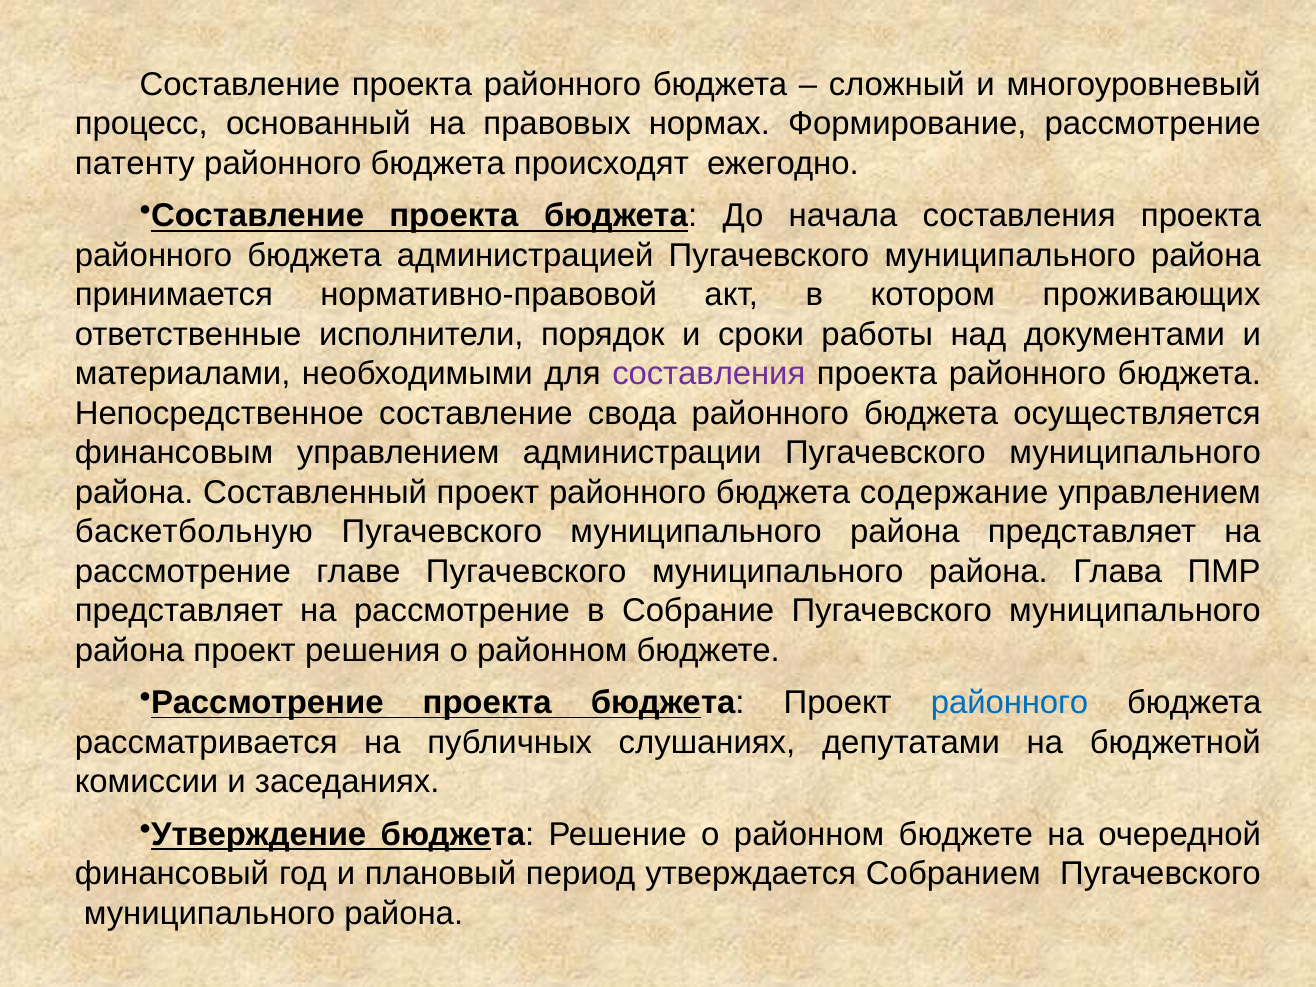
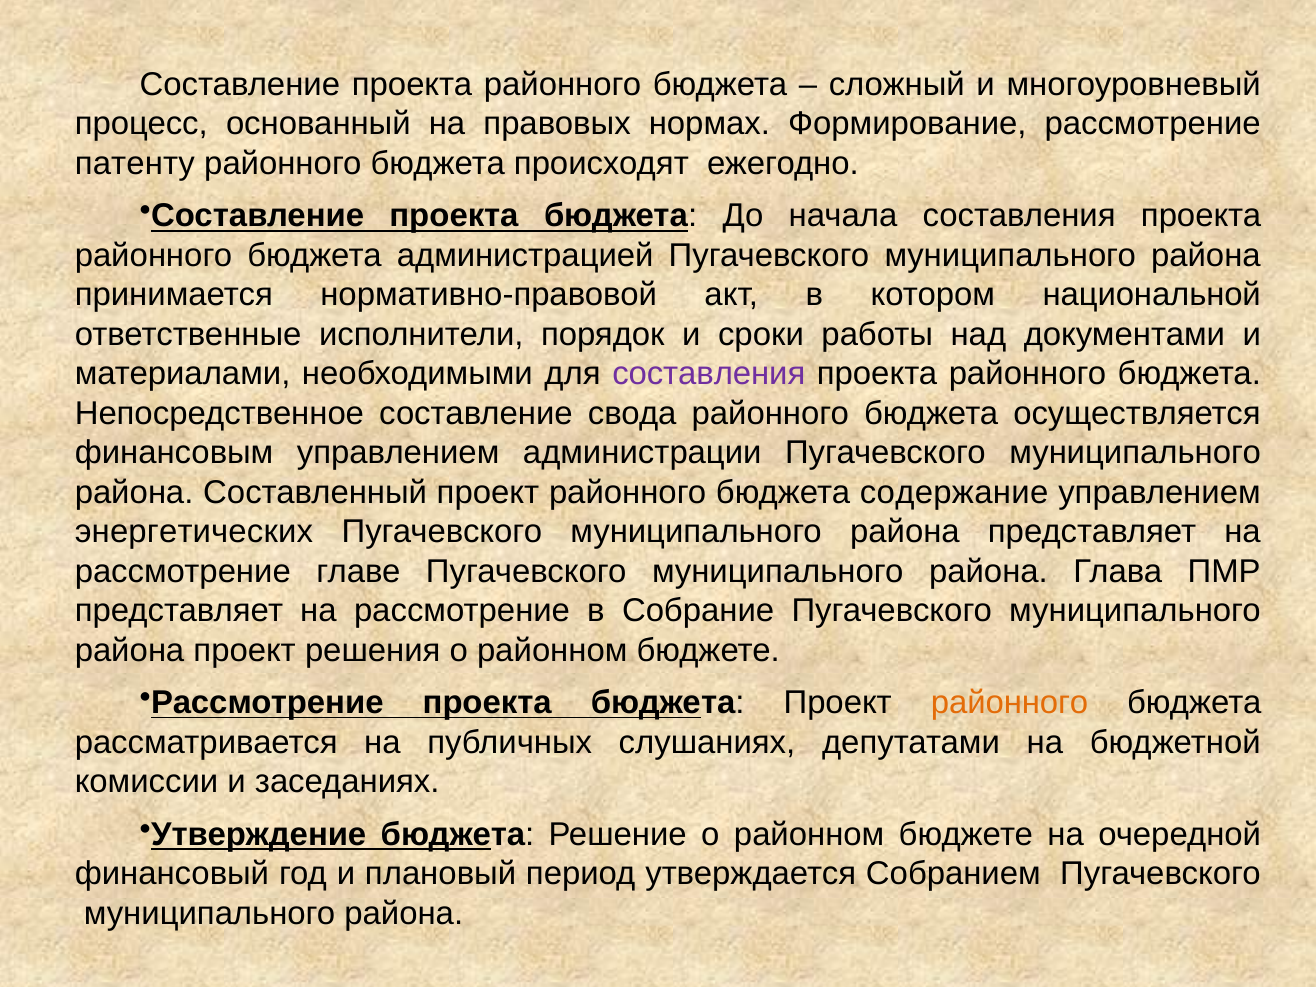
проживающих: проживающих -> национальной (1152, 295)
баскетбольную: баскетбольную -> энергетических (194, 532)
районного colour: blue -> orange (1010, 703)
